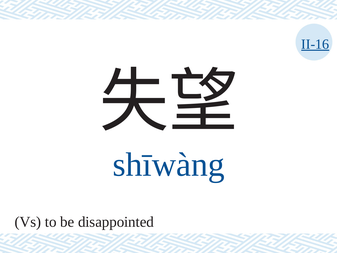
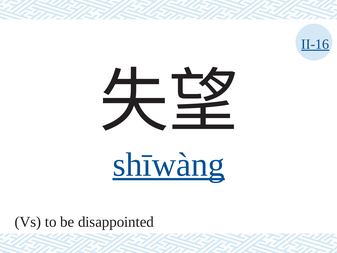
shīwàng underline: none -> present (169, 164)
